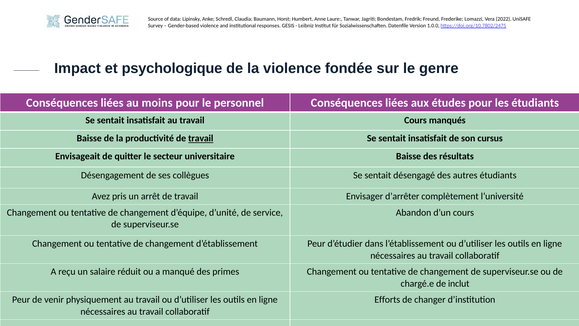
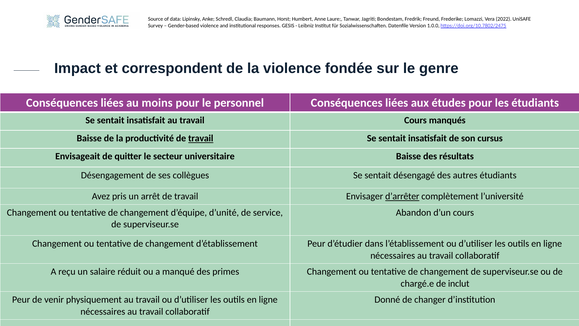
psychologique: psychologique -> correspondent (172, 68)
d’arrêter underline: none -> present (402, 196)
Efforts: Efforts -> Donné (387, 299)
